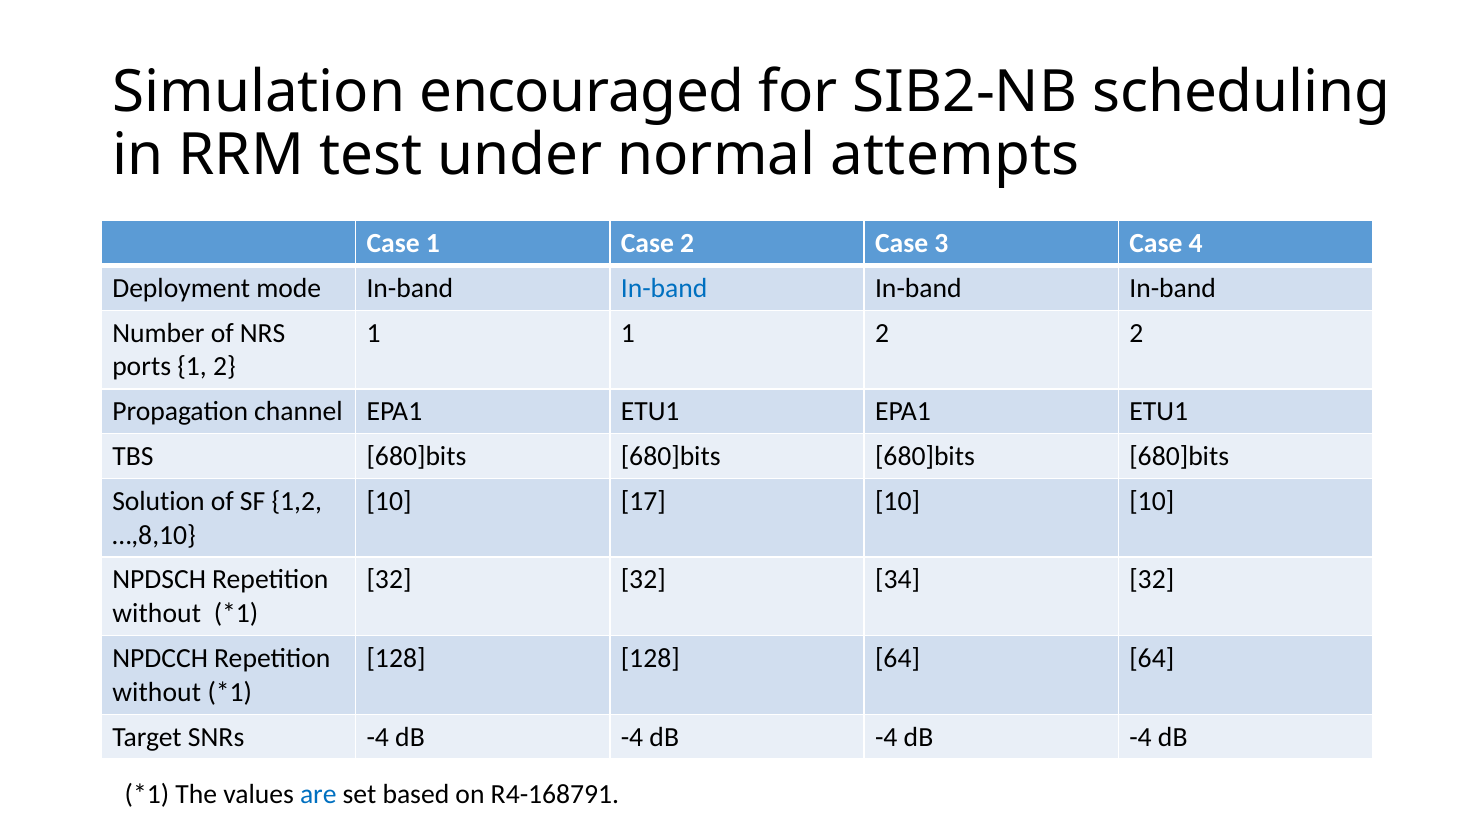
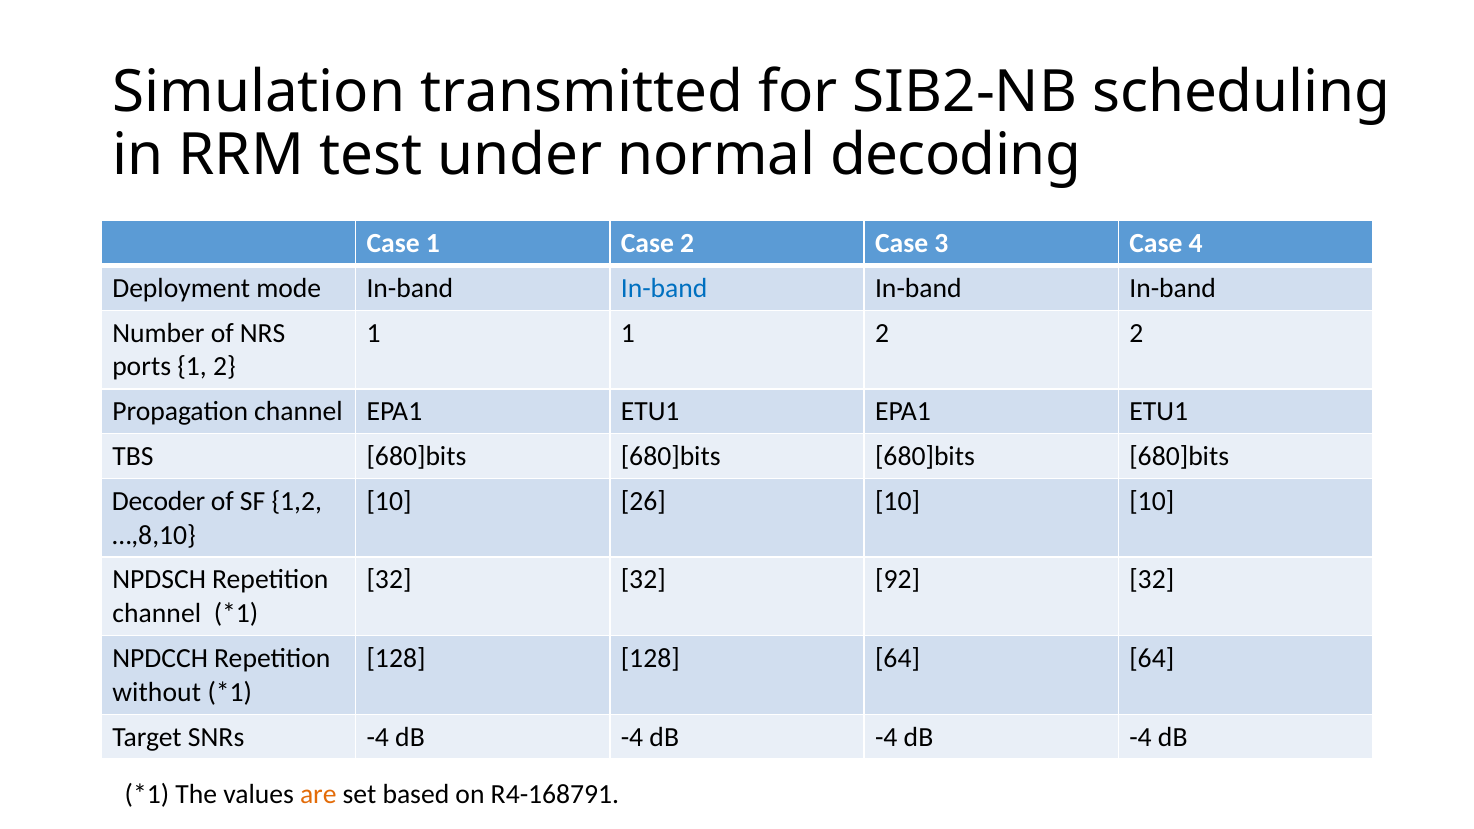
encouraged: encouraged -> transmitted (582, 92)
attempts: attempts -> decoding (956, 155)
Solution: Solution -> Decoder (159, 501)
17: 17 -> 26 (643, 501)
34: 34 -> 92 (898, 580)
without: without -> channel (157, 614)
are colour: blue -> orange (318, 795)
